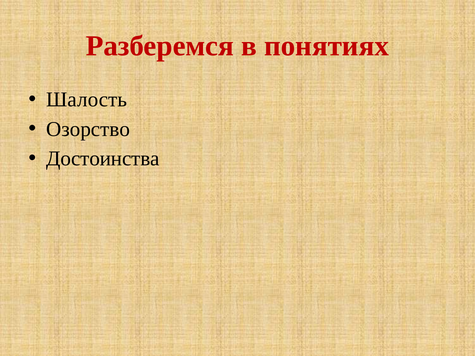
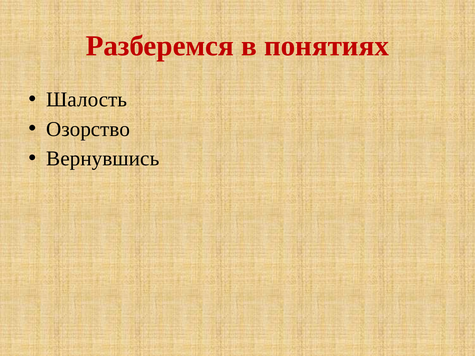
Достоинства: Достоинства -> Вернувшись (103, 159)
